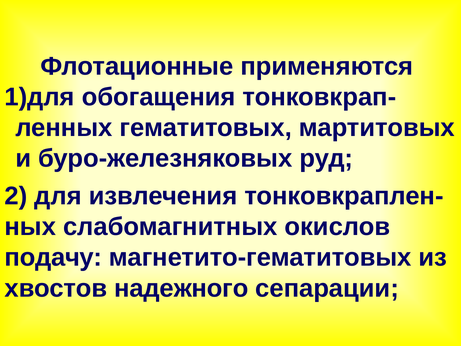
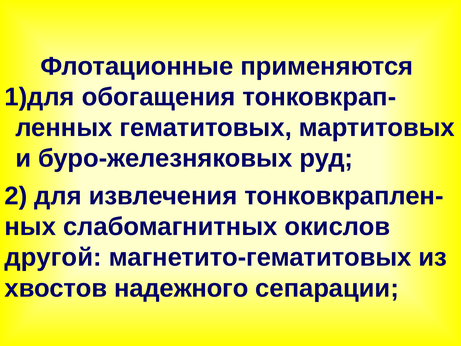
подачу: подачу -> другой (53, 257)
